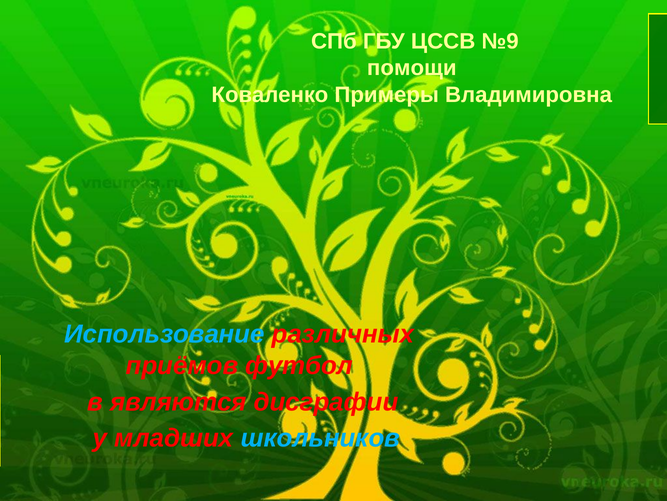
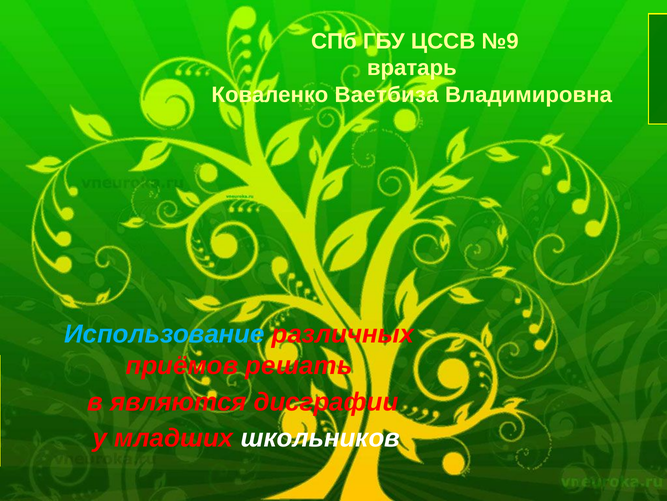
помощи: помощи -> вратарь (412, 68)
Примеры: Примеры -> Ваетбиза (387, 95)
футбол: футбол -> решать (299, 365)
школьников colour: light blue -> white (320, 438)
